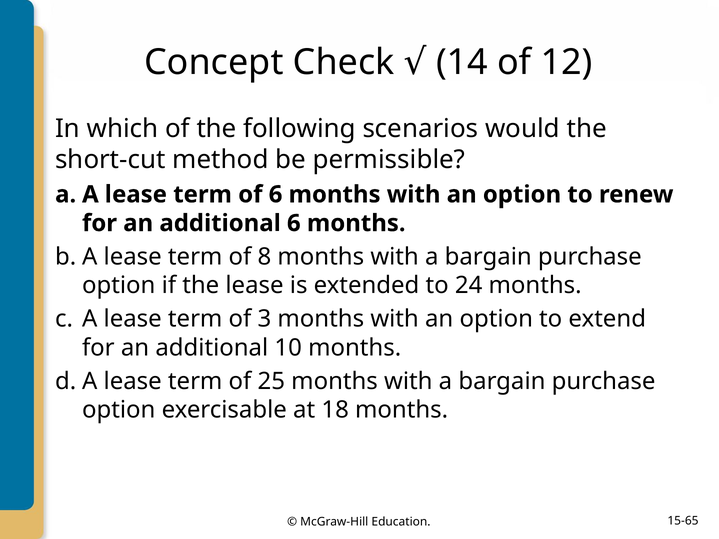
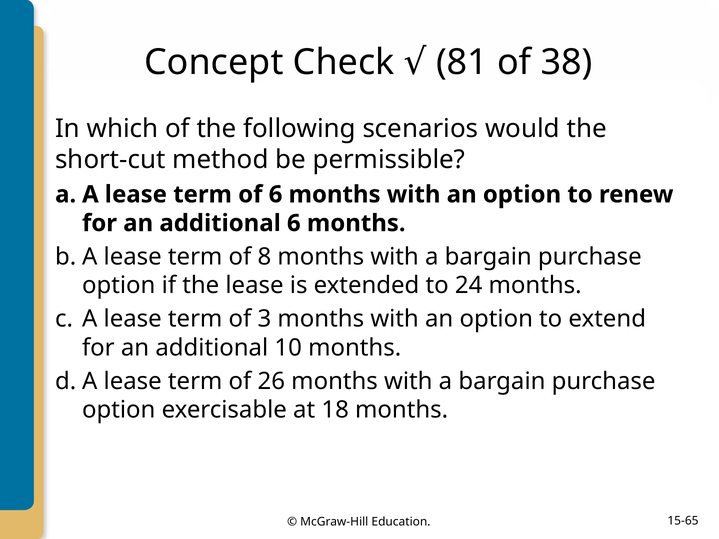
14: 14 -> 81 (462, 62)
12: 12 -> 38 (567, 62)
25: 25 -> 26 (271, 381)
